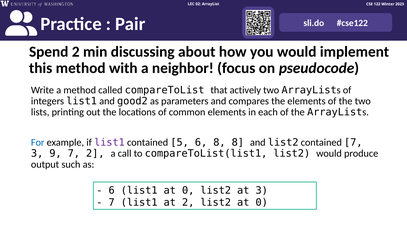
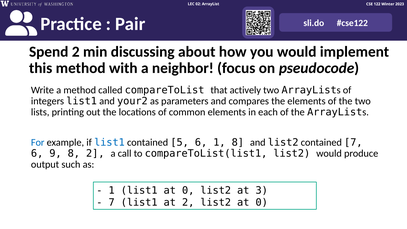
good2: good2 -> your2 (132, 101)
list1 colour: purple -> blue (109, 142)
6 8: 8 -> 1 (219, 142)
3: 3 -> 6 (37, 153)
9 7: 7 -> 8 (74, 153)
6: 6 -> 1 (112, 190)
